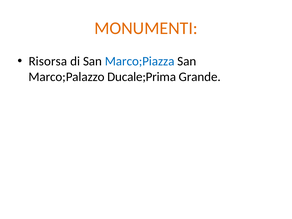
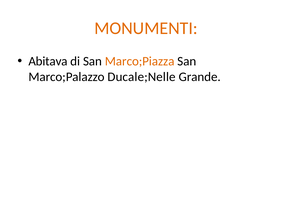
Risorsa: Risorsa -> Abitava (48, 61)
Marco;Piazza colour: blue -> orange (140, 61)
Ducale;Prima: Ducale;Prima -> Ducale;Nelle (142, 77)
